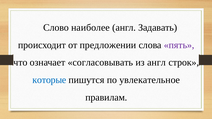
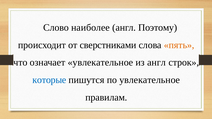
Задавать: Задавать -> Поэтому (158, 28)
предложении: предложении -> сверстниками (108, 45)
пять colour: purple -> orange (179, 45)
означает согласовывать: согласовывать -> увлекательное (100, 63)
